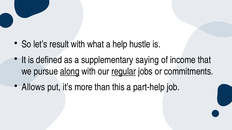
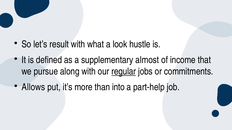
help: help -> look (120, 44)
saying: saying -> almost (147, 60)
along underline: present -> none (70, 72)
this: this -> into (118, 87)
